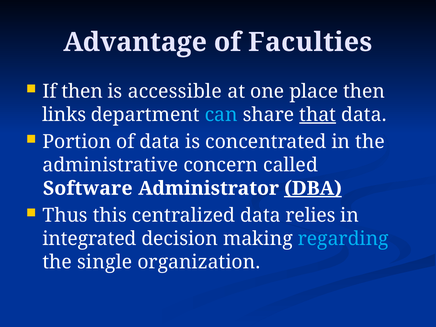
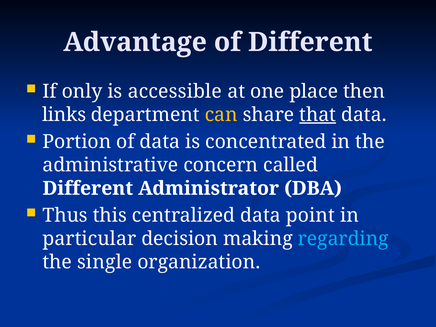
of Faculties: Faculties -> Different (310, 42)
If then: then -> only (82, 91)
can colour: light blue -> yellow (221, 115)
Software: Software -> Different (88, 188)
DBA underline: present -> none (313, 188)
relies: relies -> point (310, 216)
integrated: integrated -> particular (89, 239)
